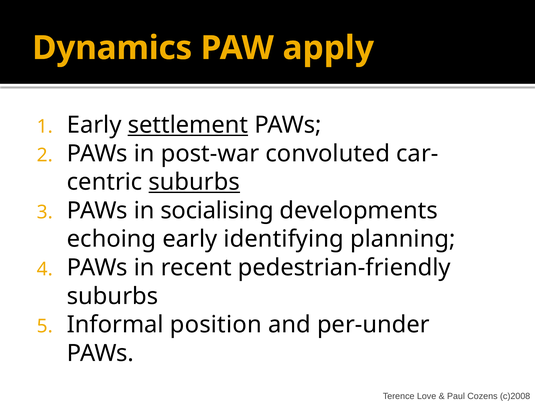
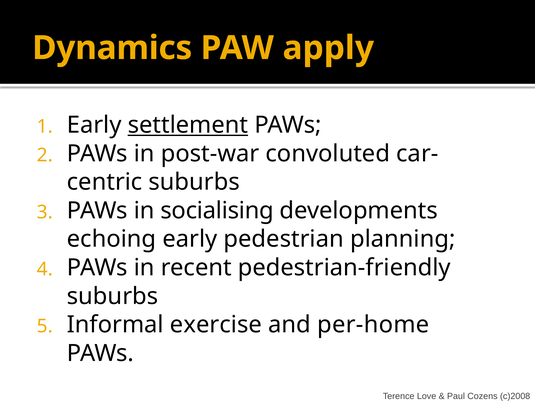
suburbs underline: present -> none (194, 182)
identifying: identifying -> pedestrian (284, 239)
position: position -> exercise (216, 325)
per-under: per-under -> per-home (373, 325)
